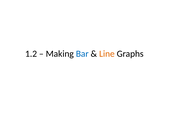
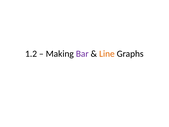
Bar colour: blue -> purple (82, 54)
